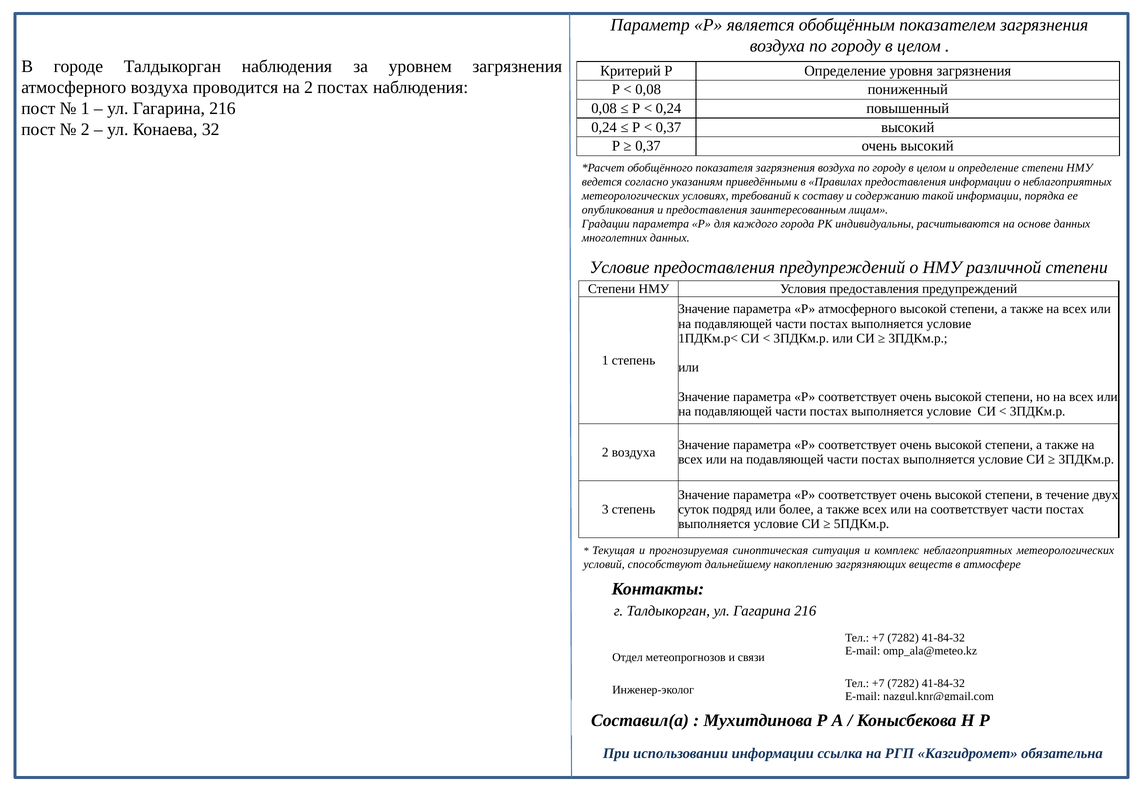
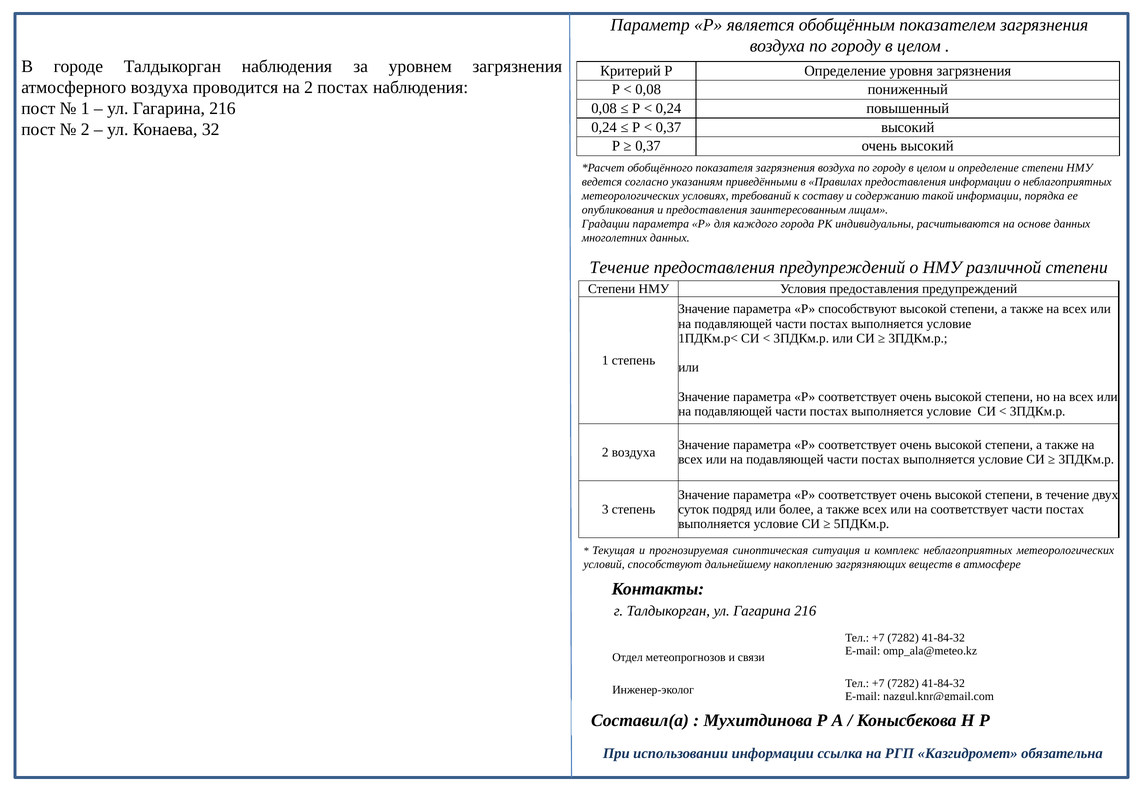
Условие: Условие -> Течение (619, 268)
Р атмосферного: атмосферного -> способствуют (857, 309)
